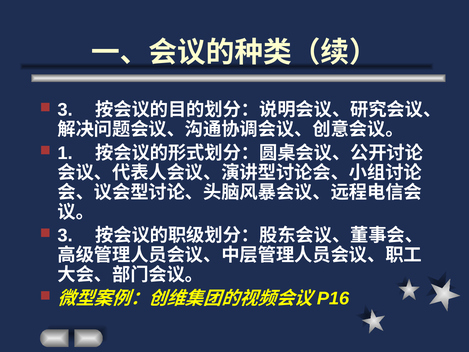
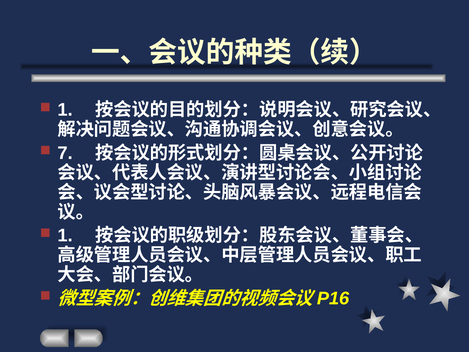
3: 3 -> 1 (65, 110)
1: 1 -> 7 (65, 153)
3: 3 -> 1 (65, 235)
